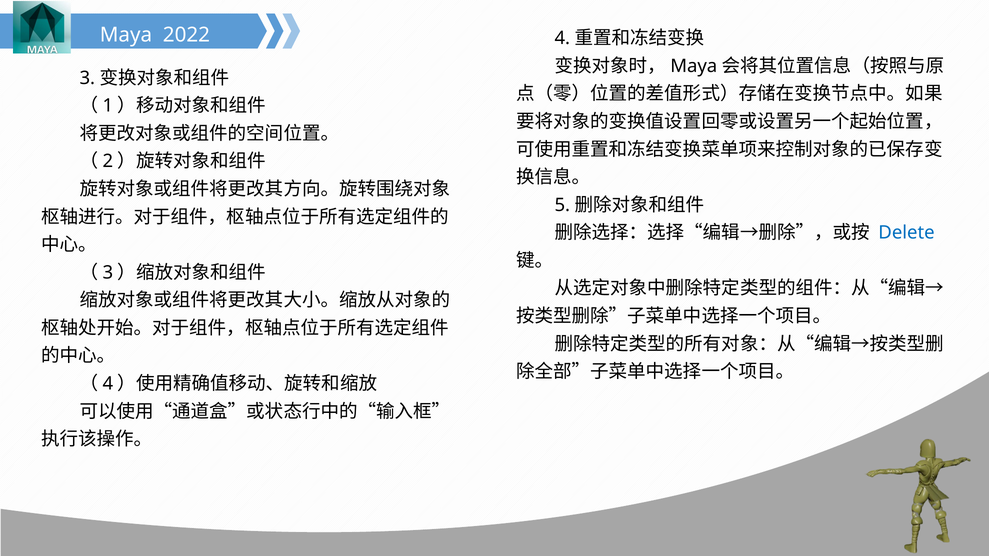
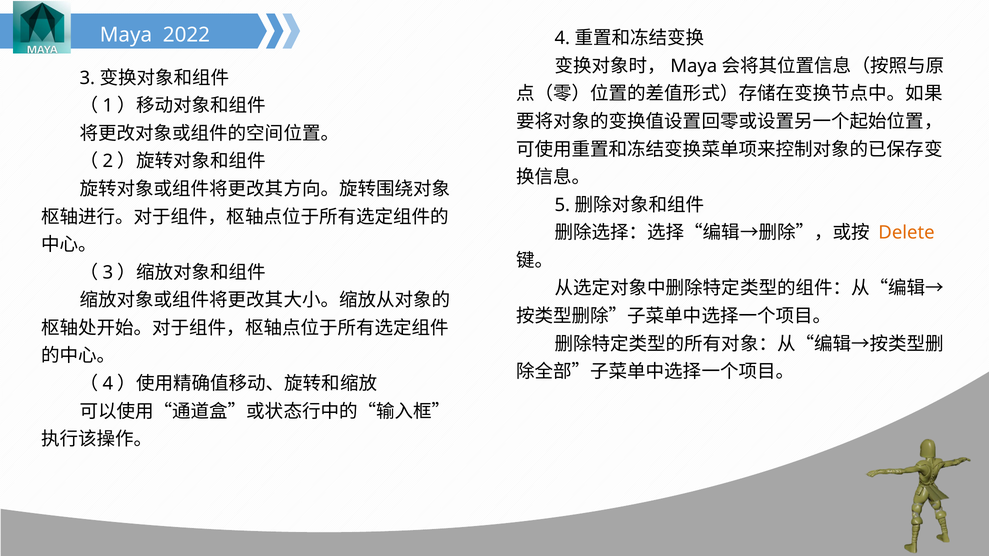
Delete colour: blue -> orange (907, 233)
